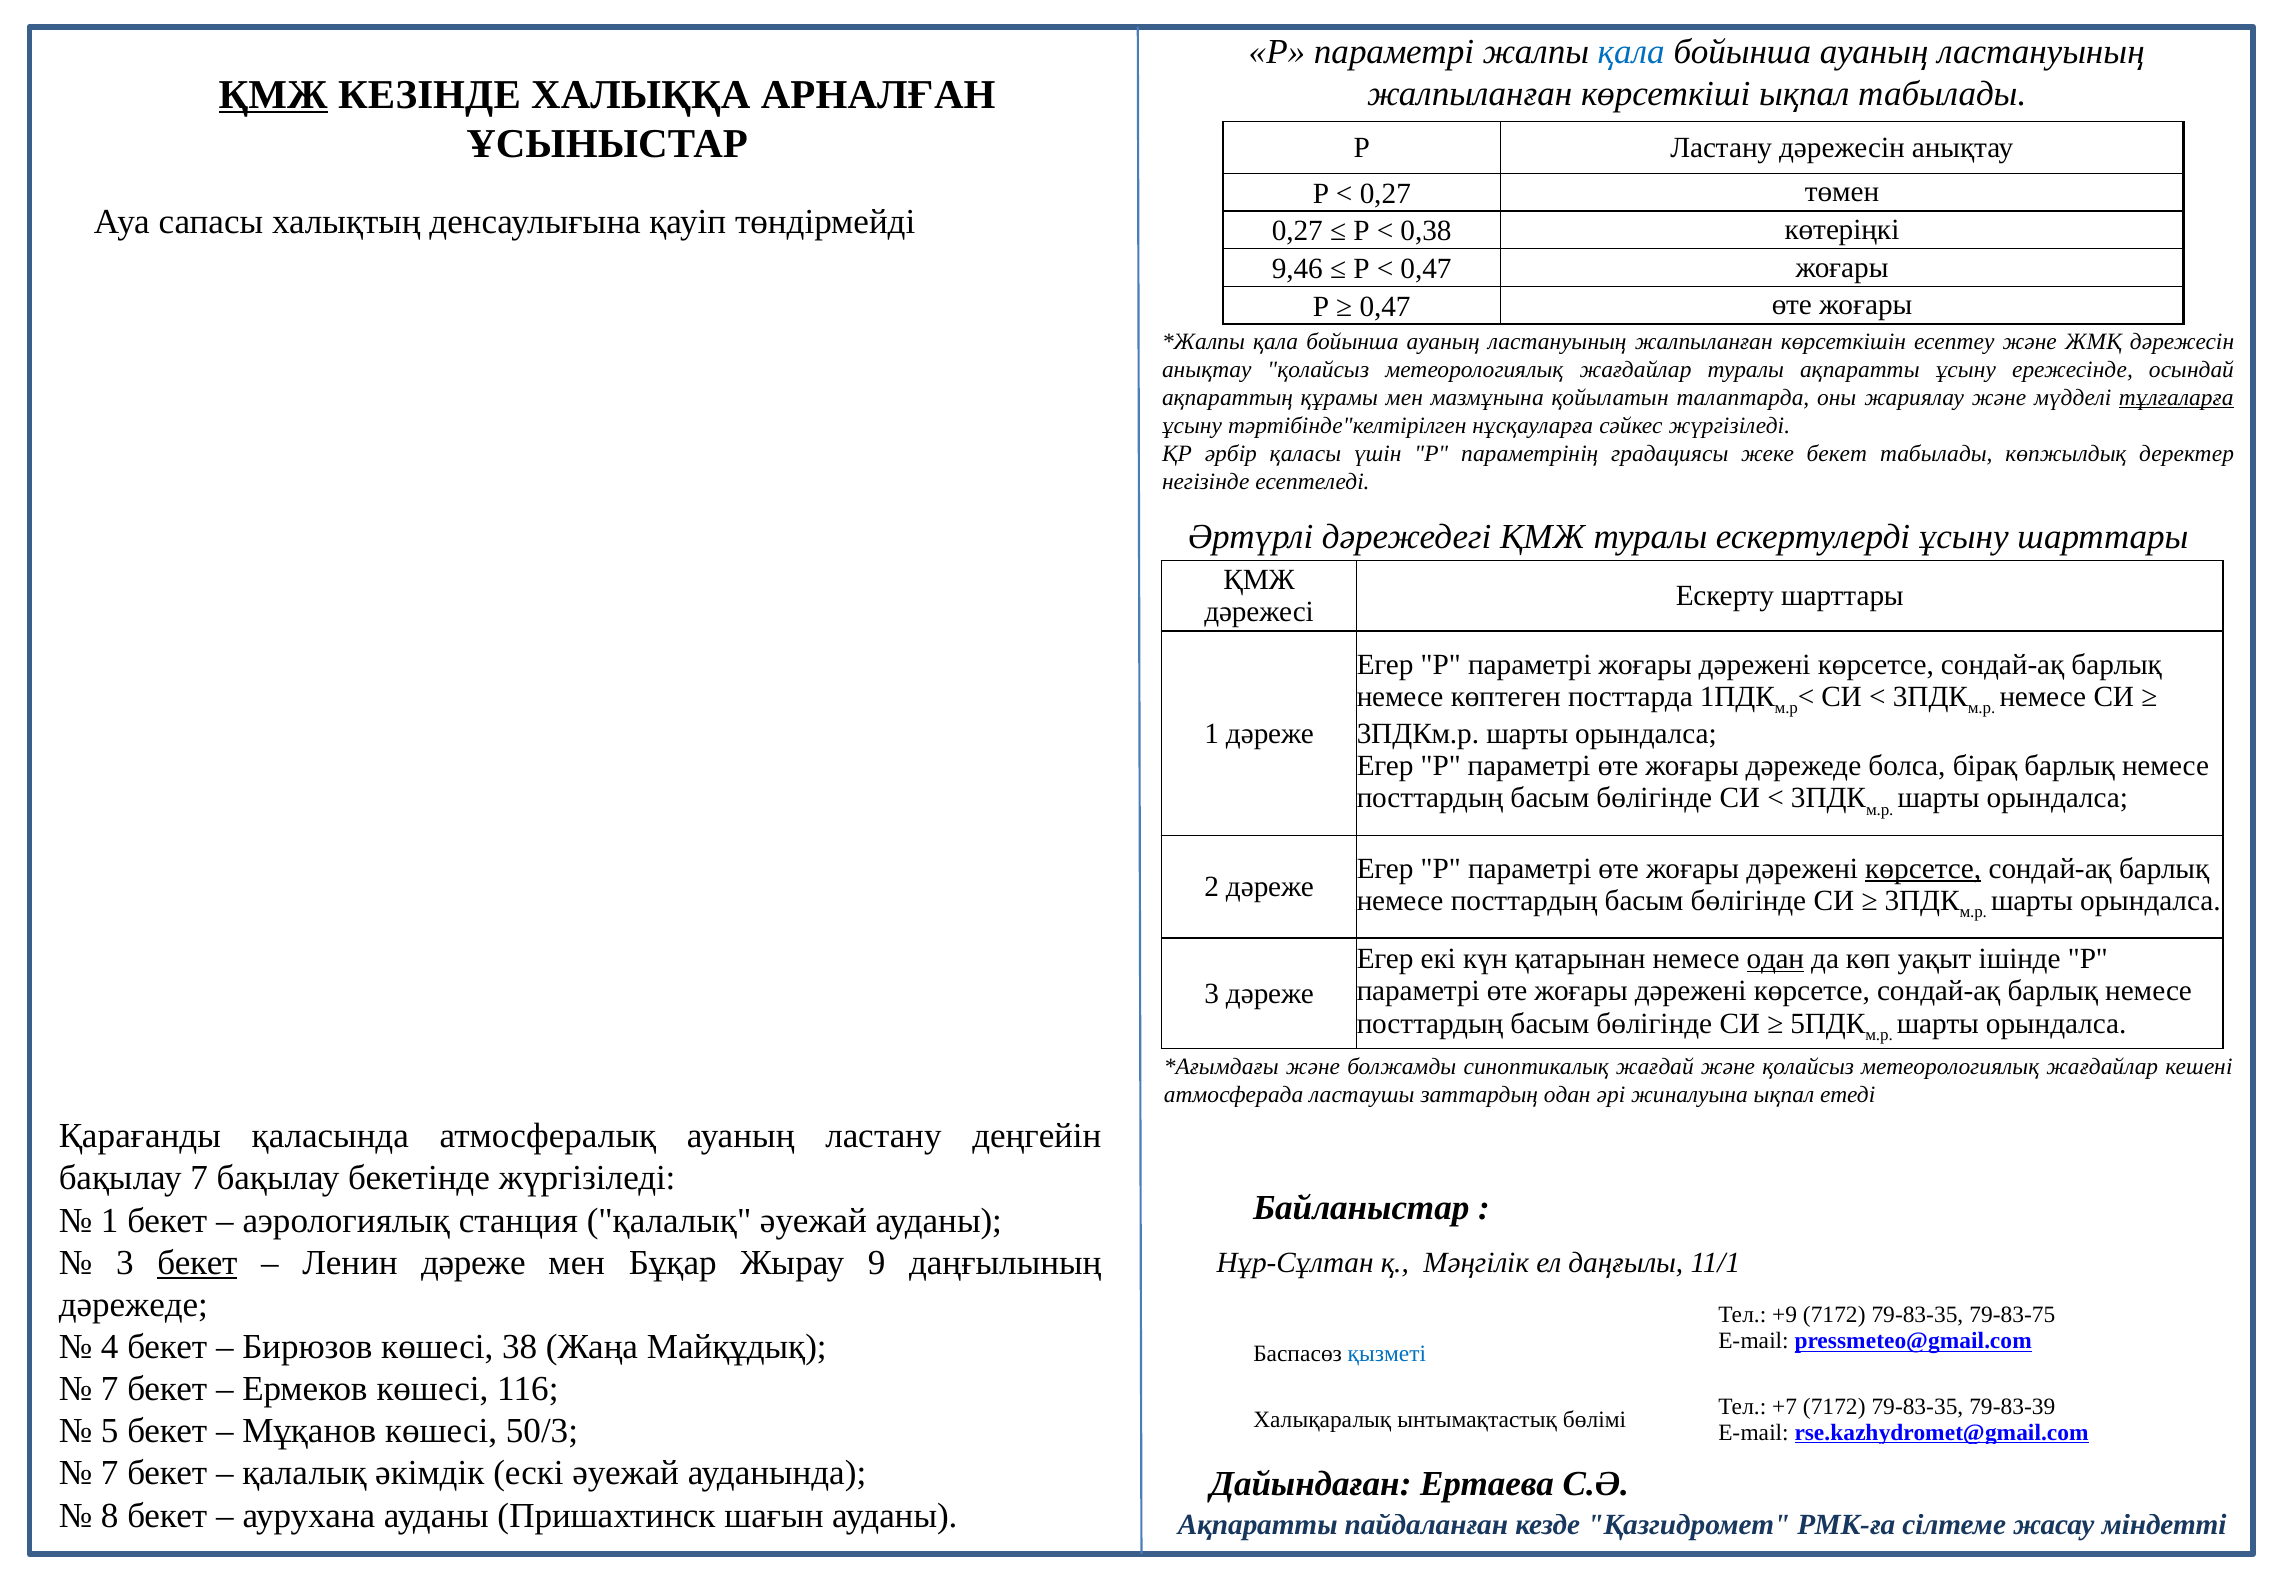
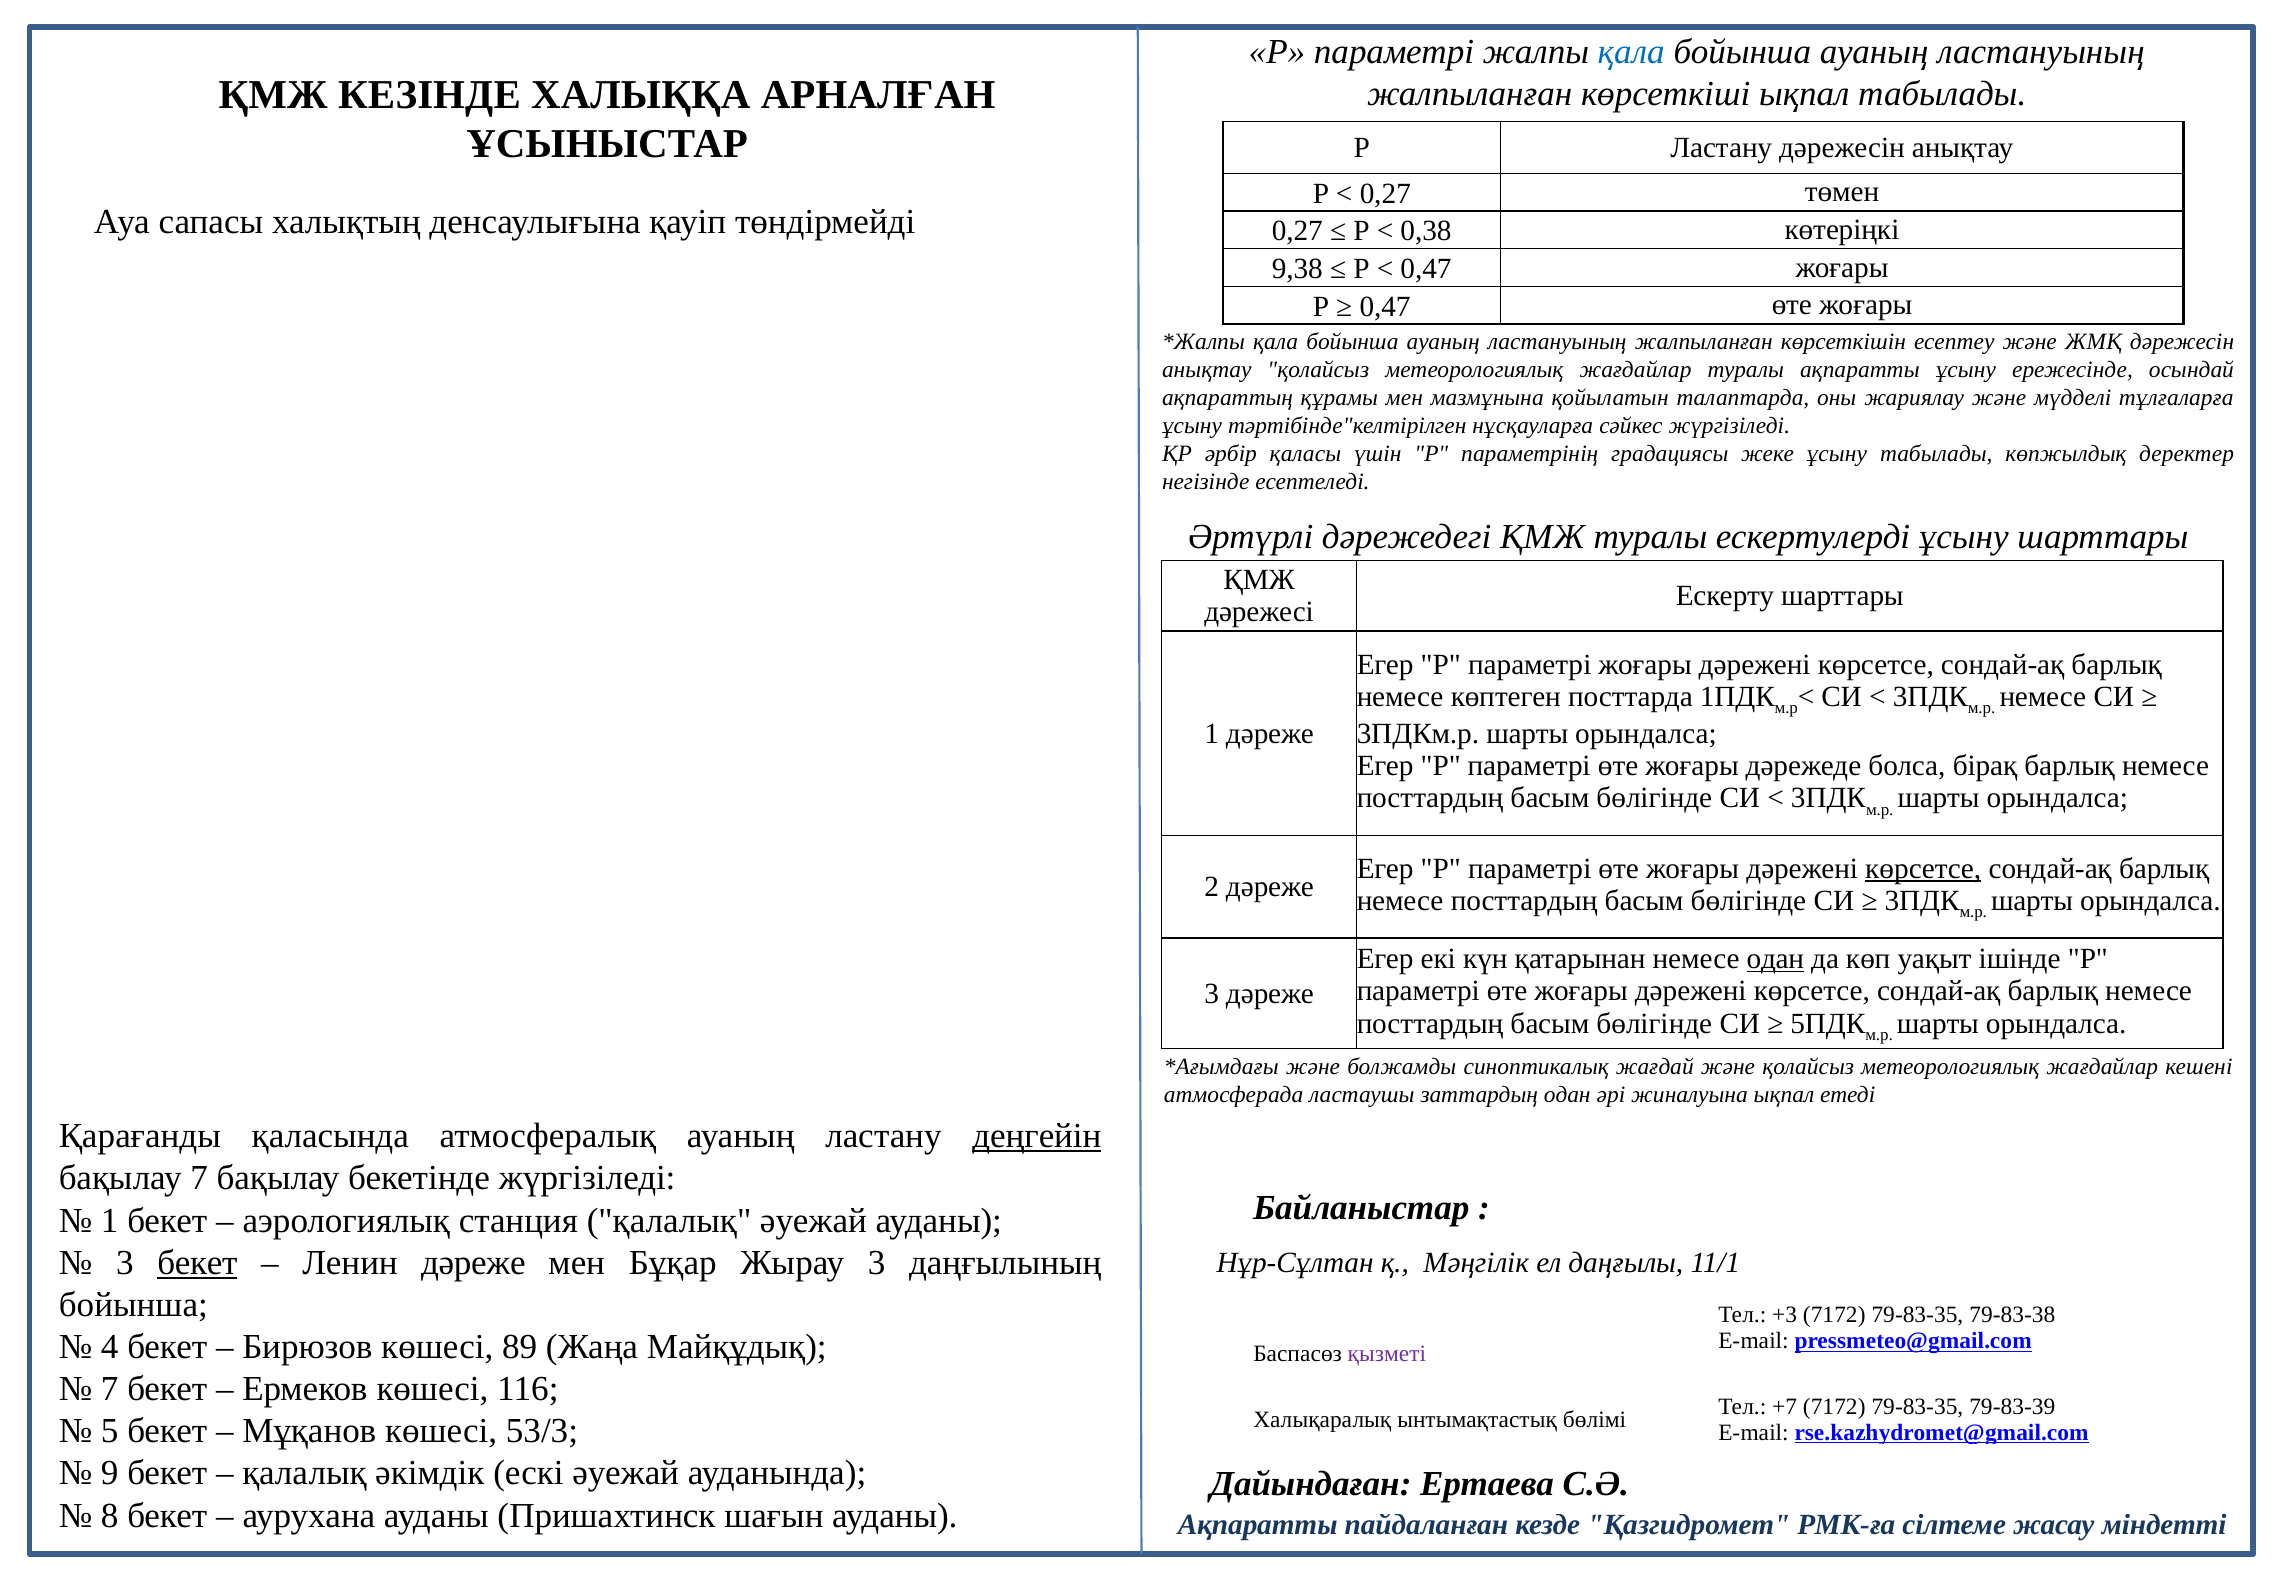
ҚМЖ underline: present -> none (273, 94)
9,46: 9,46 -> 9,38 (1297, 269)
тұлғаларға underline: present -> none (2176, 397)
жеке бекет: бекет -> ұсыну (1837, 453)
деңгейін underline: none -> present (1037, 1136)
Жырау 9: 9 -> 3 (877, 1262)
дәрежеде: дәрежеде -> бойынша (133, 1304)
+9: +9 -> +3 (1785, 1315)
79-83-75: 79-83-75 -> 79-83-38 (2012, 1315)
38: 38 -> 89 (520, 1347)
қызметі colour: blue -> purple (1387, 1354)
50/3: 50/3 -> 53/3 (542, 1431)
7: 7 -> 9 (110, 1473)
